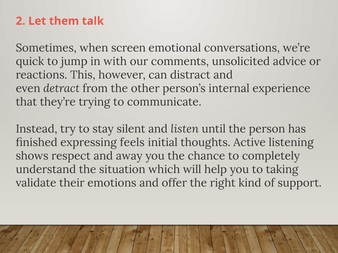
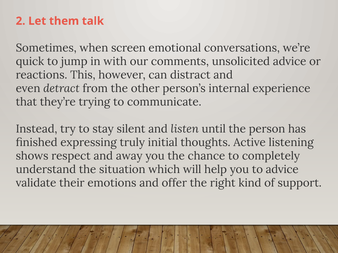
feels: feels -> truly (132, 143)
to taking: taking -> advice (282, 170)
